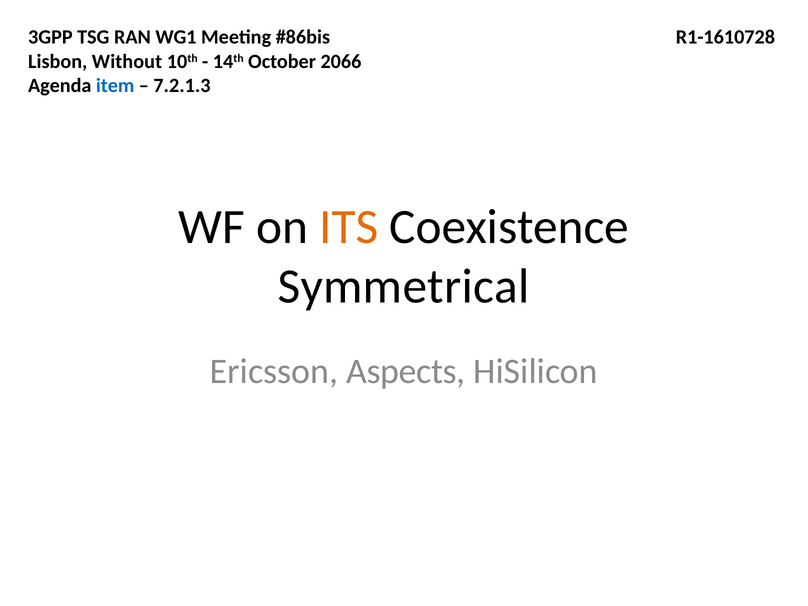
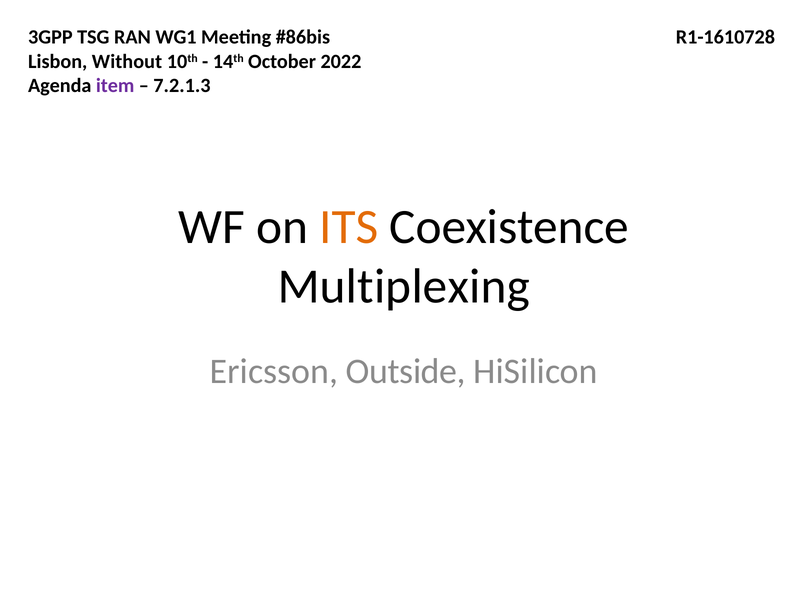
2066: 2066 -> 2022 (341, 62)
item colour: blue -> purple (115, 86)
Symmetrical: Symmetrical -> Multiplexing (404, 286)
Aspects: Aspects -> Outside (406, 372)
